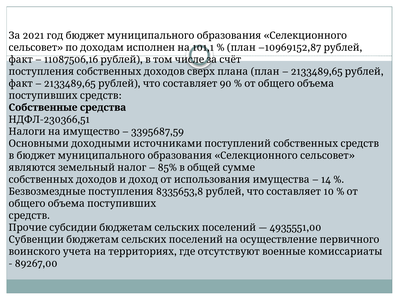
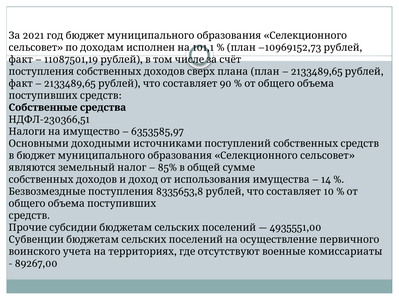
–10969152,87: –10969152,87 -> –10969152,73 (290, 47)
11087506,16: 11087506,16 -> 11087501,19 (71, 59)
3395687,59: 3395687,59 -> 6353585,97 (157, 131)
